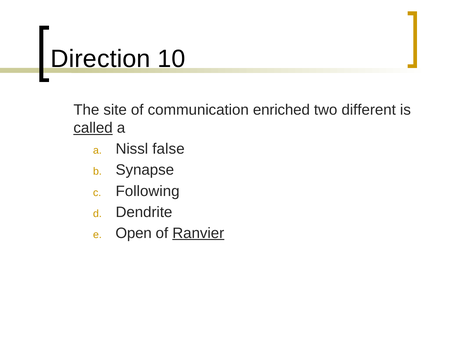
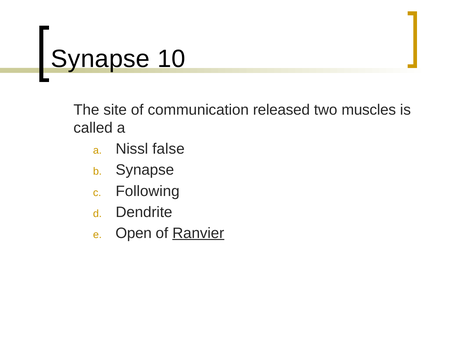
Direction: Direction -> Synapse (100, 59)
enriched: enriched -> released (281, 110)
different: different -> muscles (369, 110)
called underline: present -> none (93, 128)
